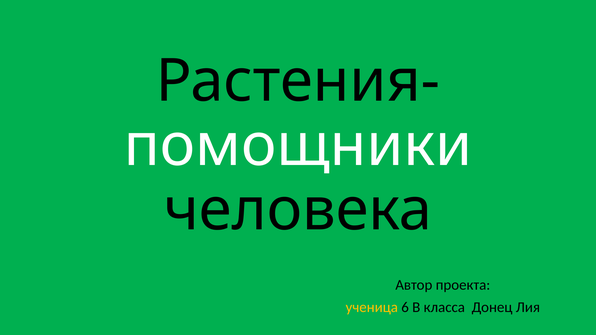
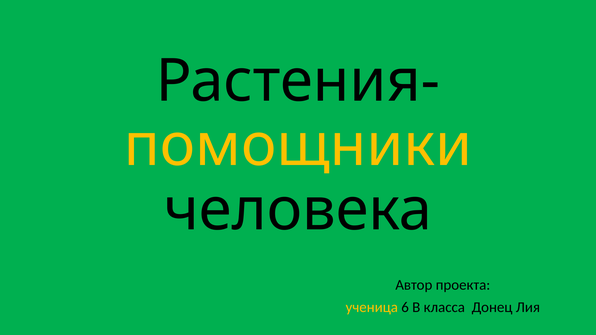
помощники colour: white -> yellow (298, 146)
